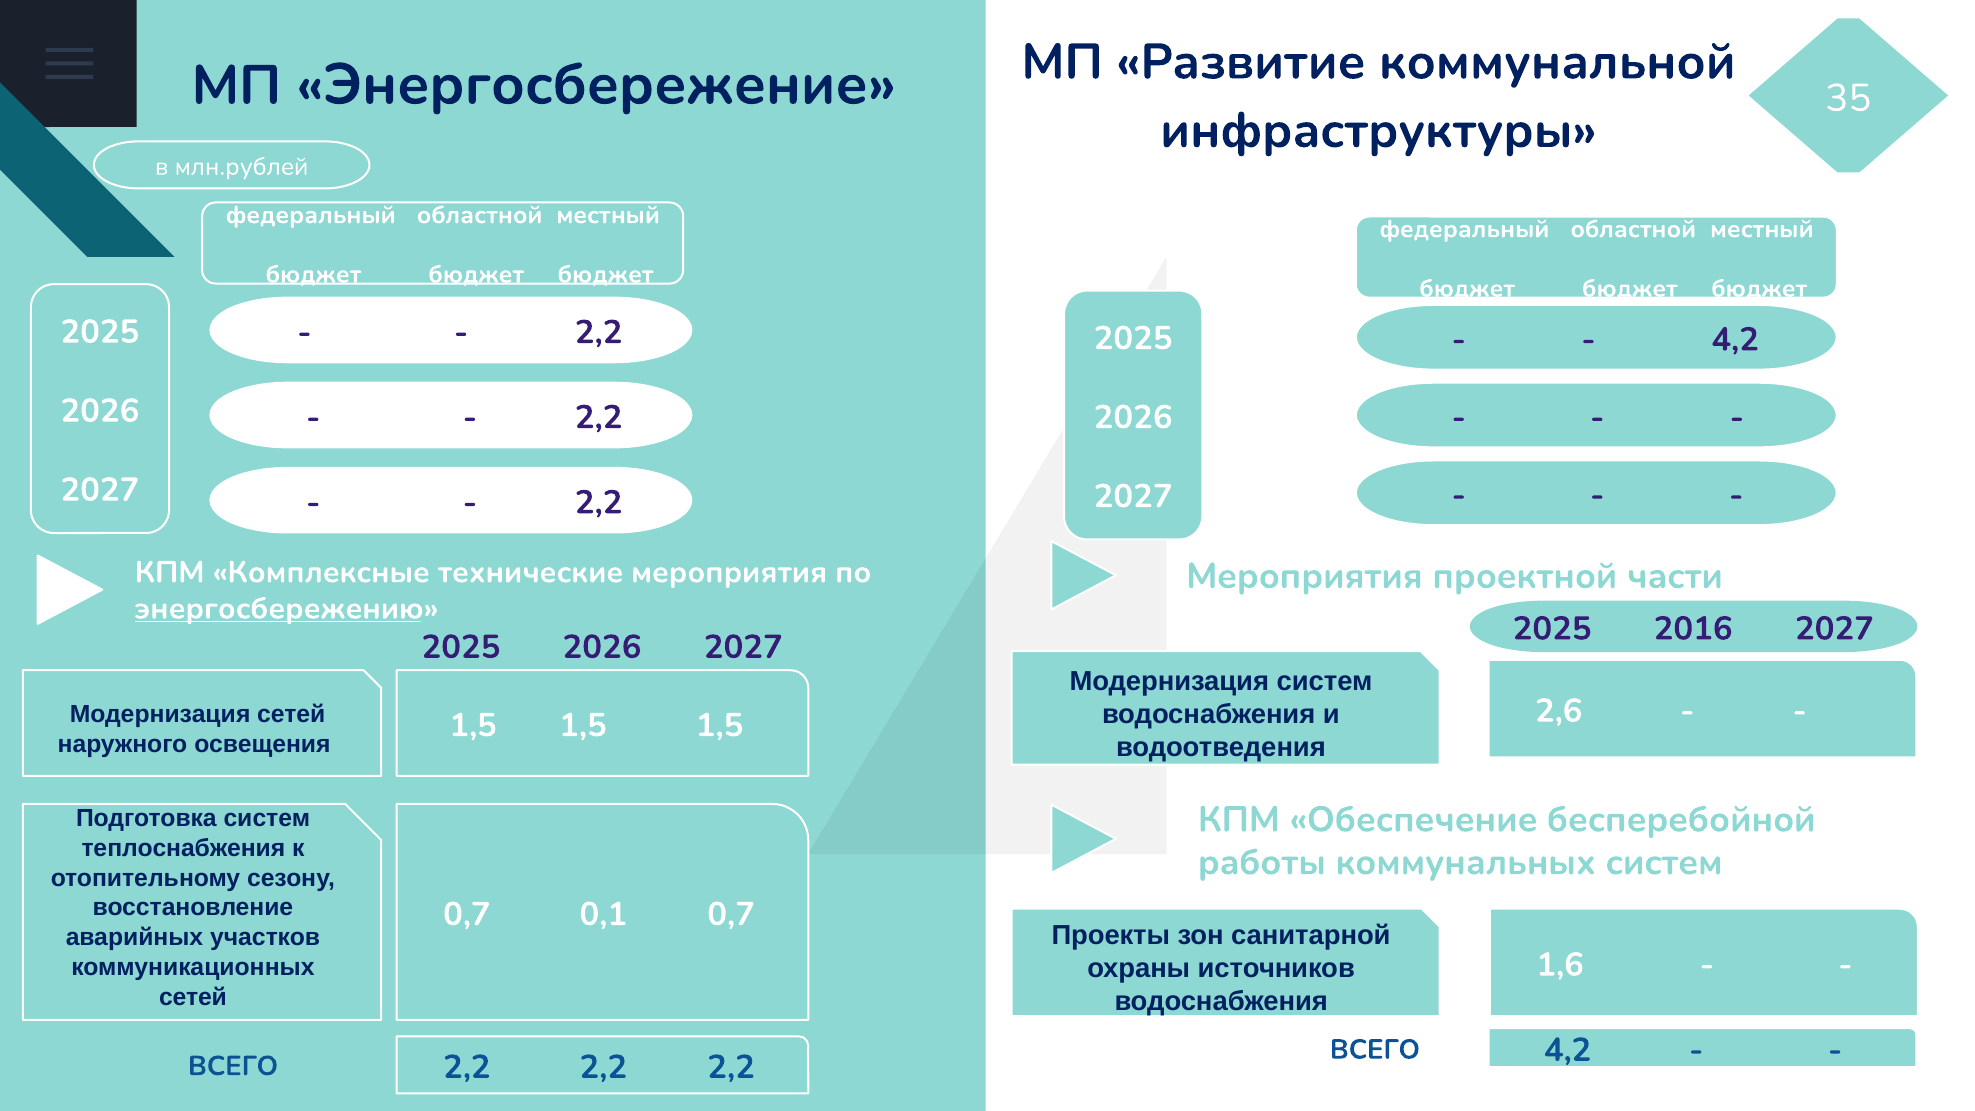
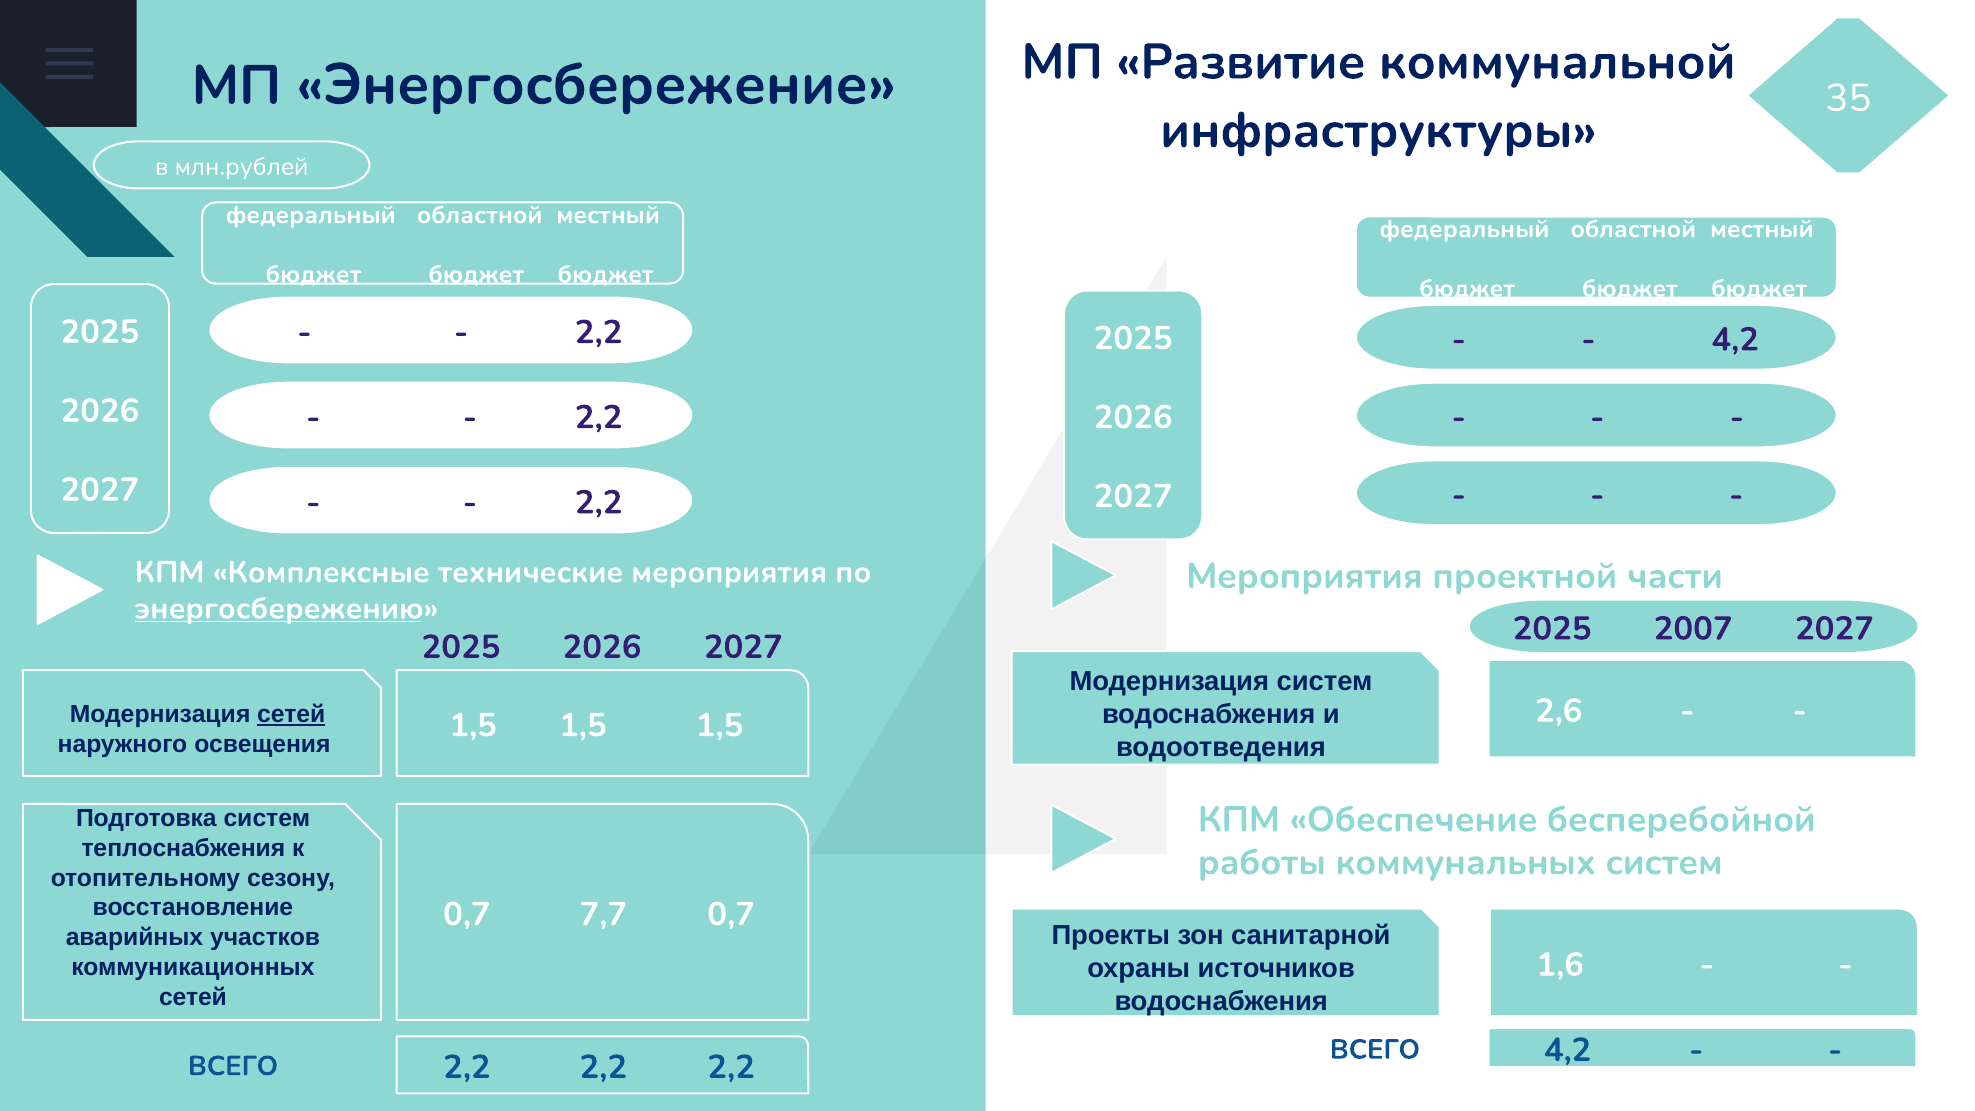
2016: 2016 -> 2007 (1693, 629)
сетей underline: none -> present (291, 714)
0,1: 0,1 -> 7,7 (603, 914)
